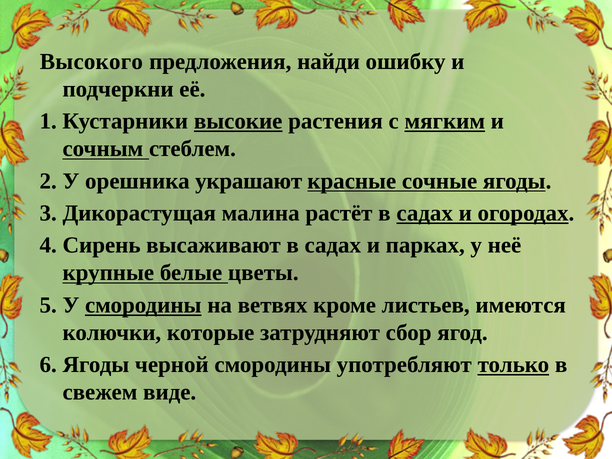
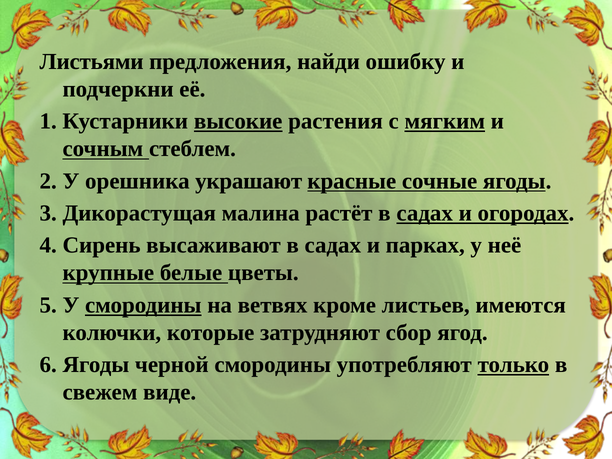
Высокого: Высокого -> Листьями (92, 61)
